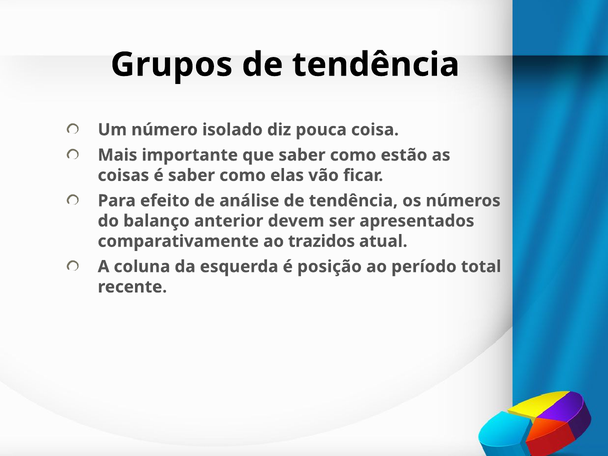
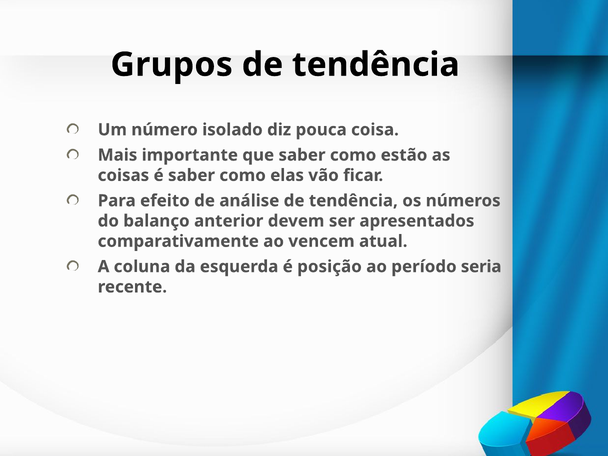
trazidos: trazidos -> vencem (321, 241)
total: total -> seria (481, 267)
